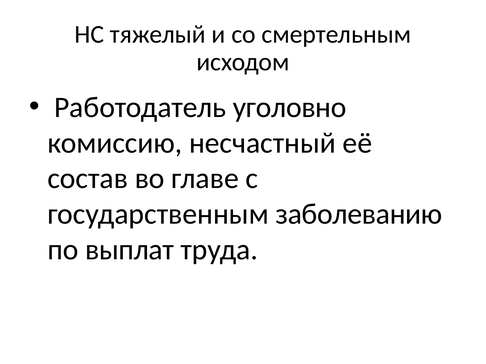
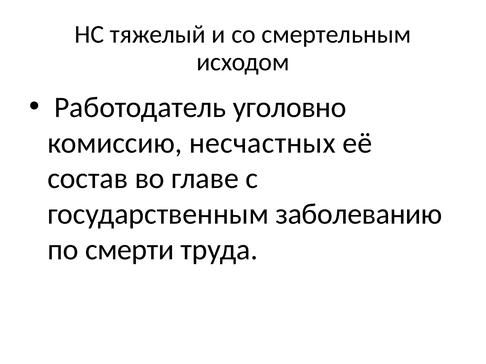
несчастный: несчастный -> несчастных (262, 143)
выплат: выплат -> смерти (130, 250)
